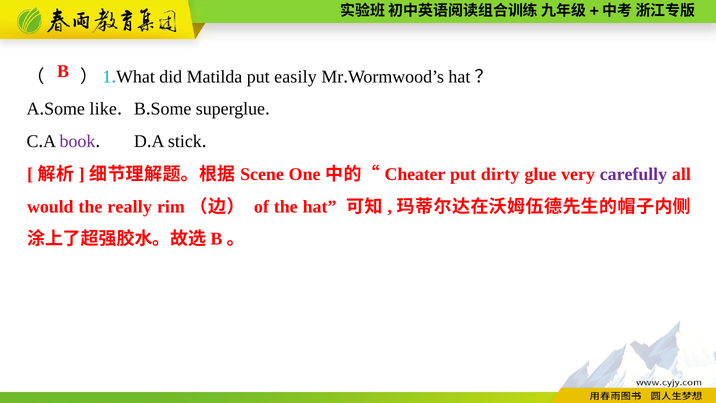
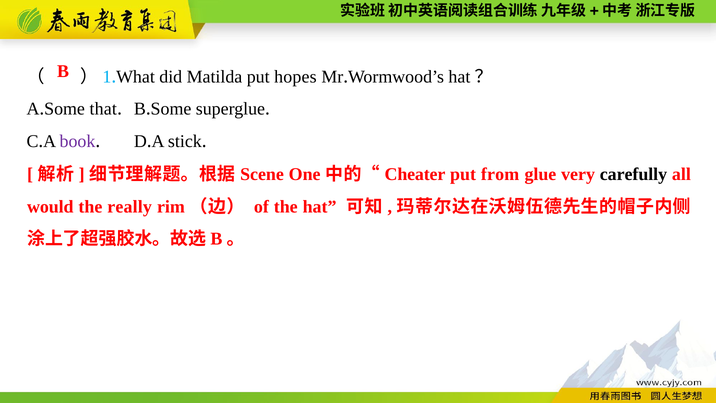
easily: easily -> hopes (295, 77)
like: like -> that (103, 109)
dirty: dirty -> from (500, 174)
carefully colour: purple -> black (633, 174)
